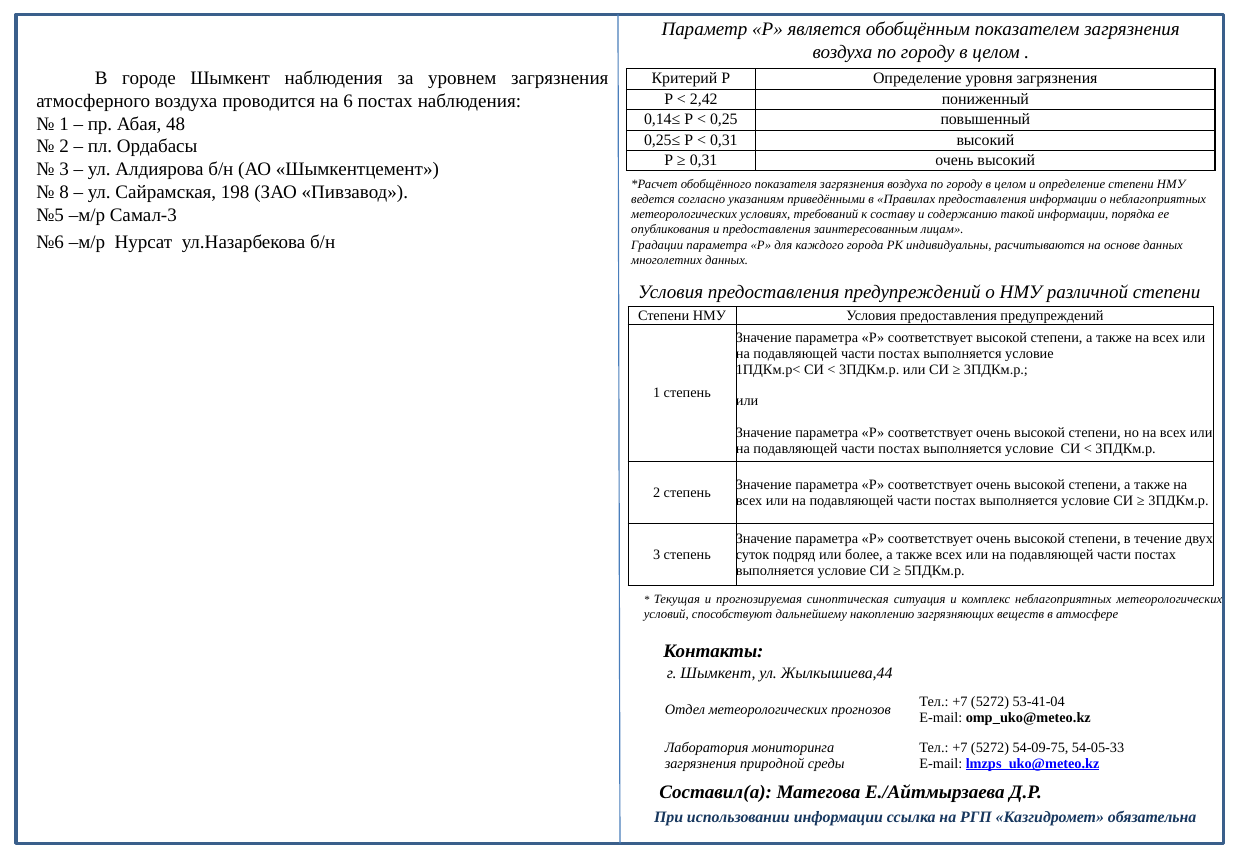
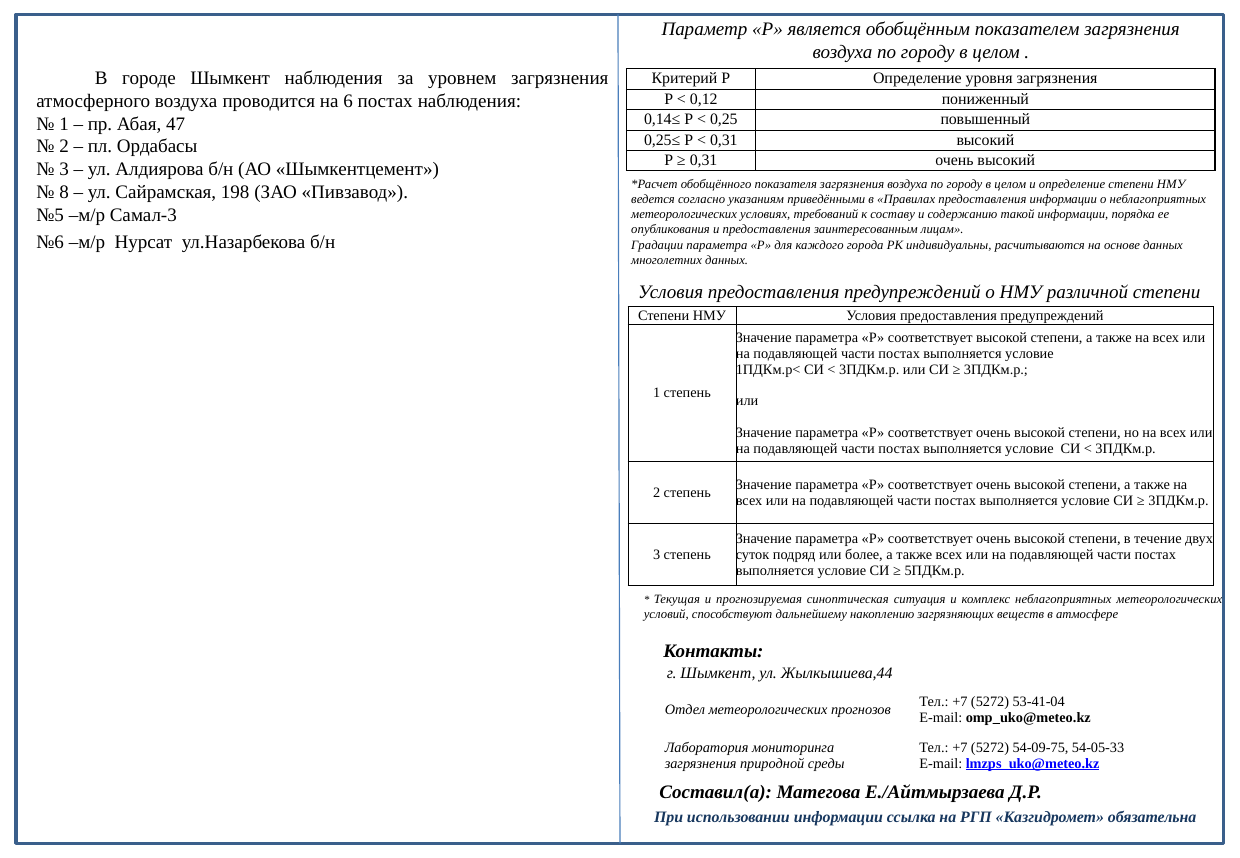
2,42: 2,42 -> 0,12 (704, 99)
48: 48 -> 47 (176, 124)
